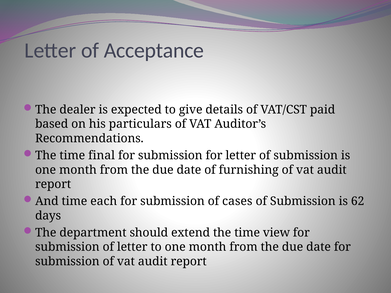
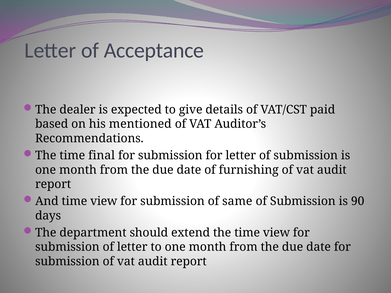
particulars: particulars -> mentioned (140, 124)
And time each: each -> view (104, 201)
cases: cases -> same (237, 201)
62: 62 -> 90 (358, 201)
